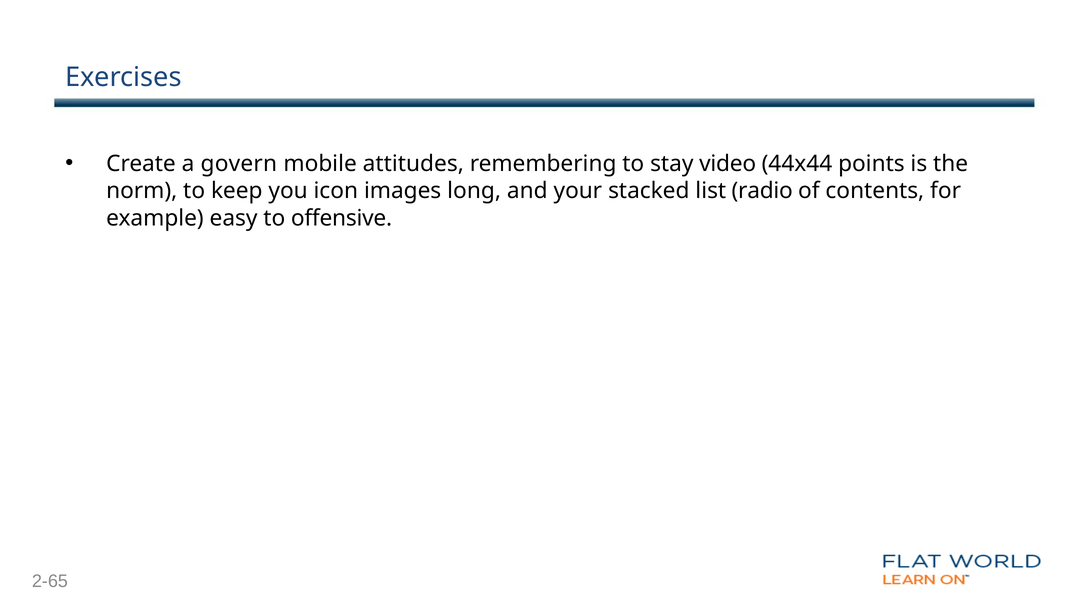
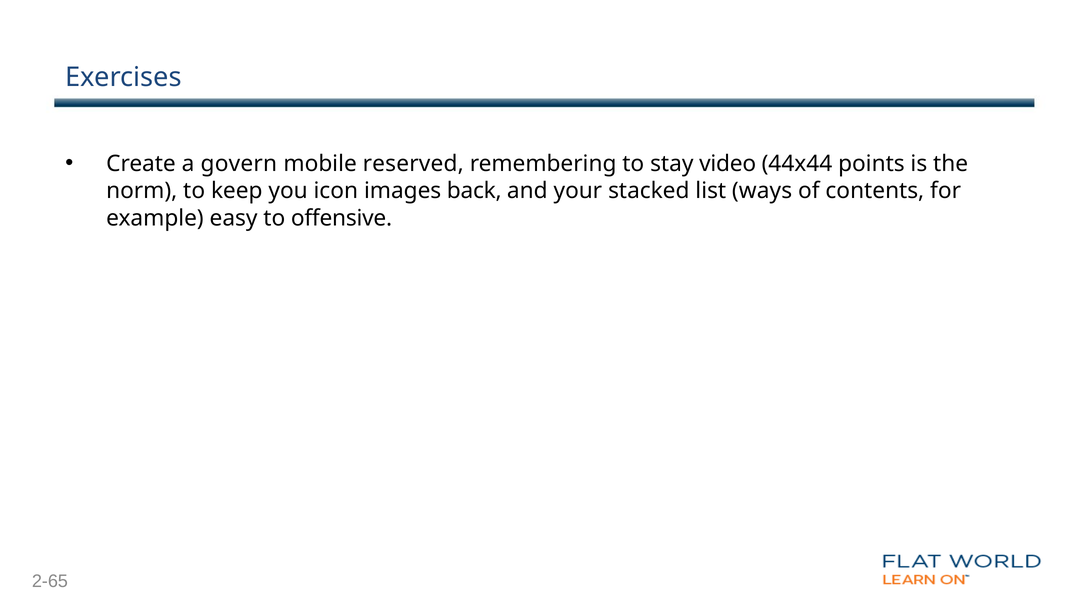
attitudes: attitudes -> reserved (413, 164)
long: long -> back (474, 191)
radio: radio -> ways (762, 191)
